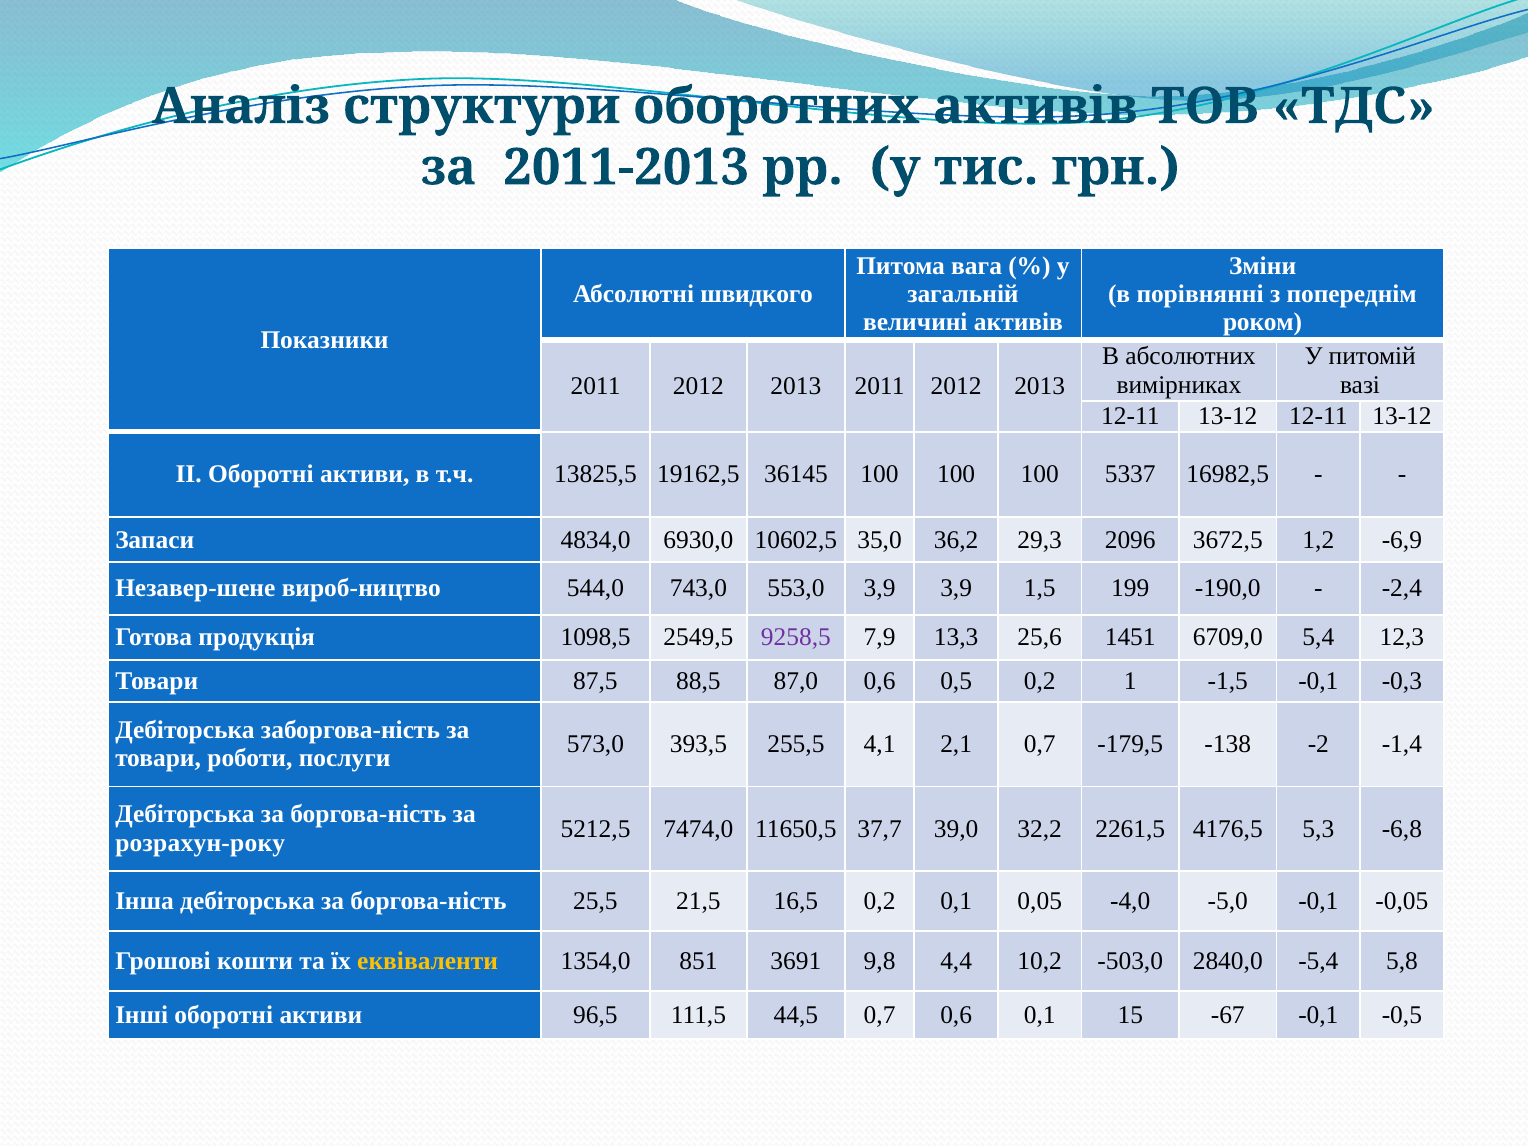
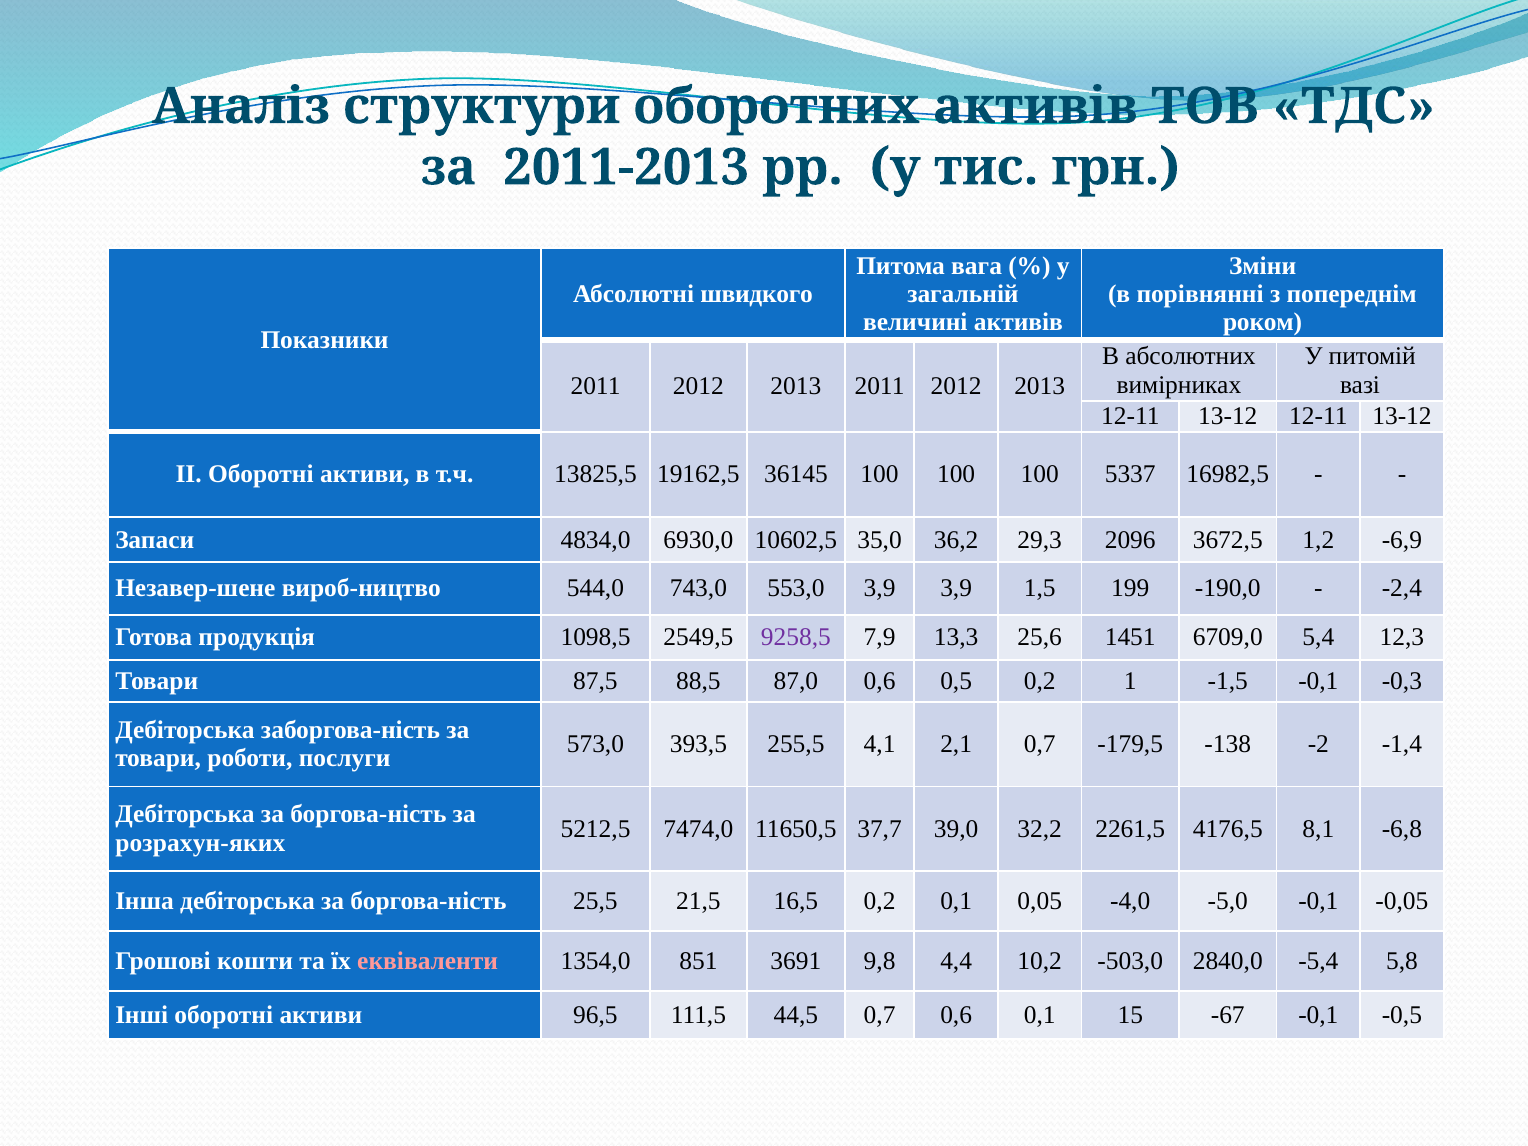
5,3: 5,3 -> 8,1 (1318, 829)
розрахун-року: розрахун-року -> розрахун-яких (200, 843)
еквіваленти colour: yellow -> pink (428, 961)
